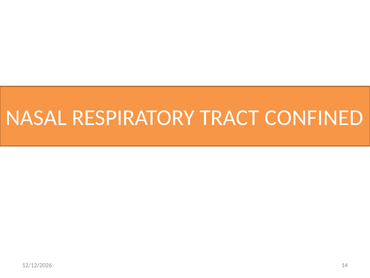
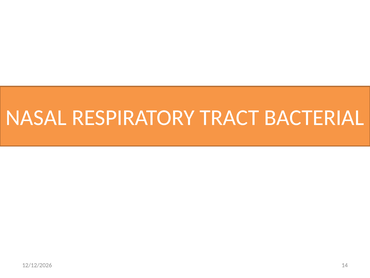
CONFINED: CONFINED -> BACTERIAL (314, 118)
